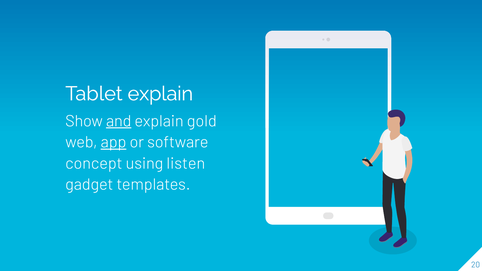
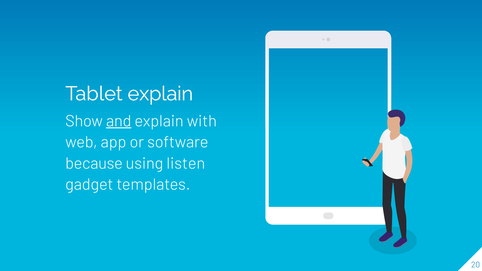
gold: gold -> with (202, 121)
app underline: present -> none (113, 142)
concept: concept -> because (94, 164)
